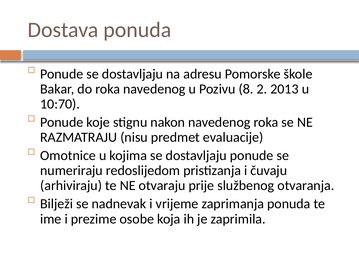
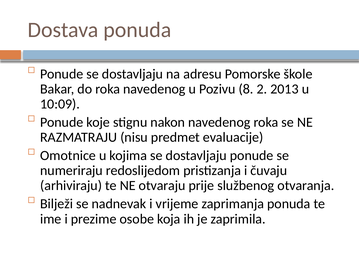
10:70: 10:70 -> 10:09 (60, 104)
